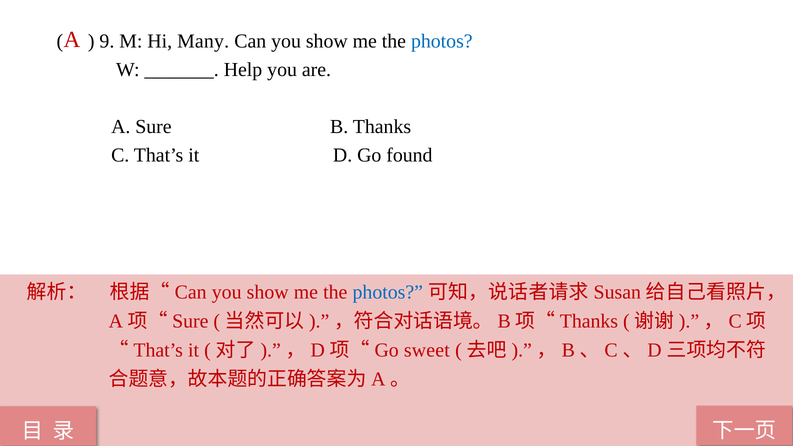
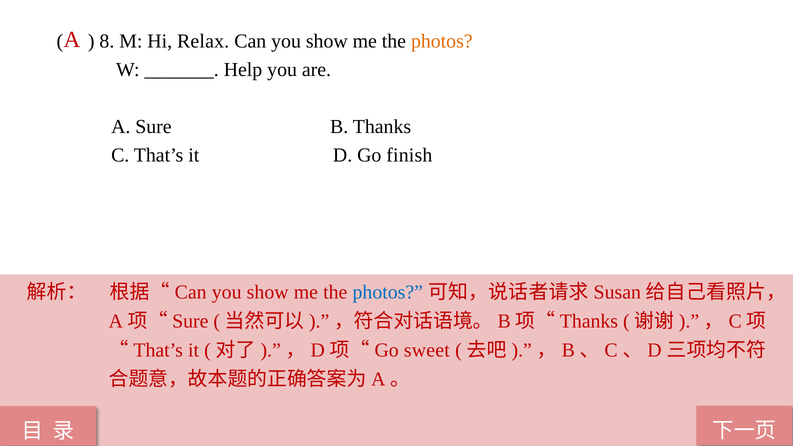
9: 9 -> 8 (107, 41)
Many: Many -> Relax (203, 41)
photos colour: blue -> orange (442, 41)
found: found -> finish (409, 155)
